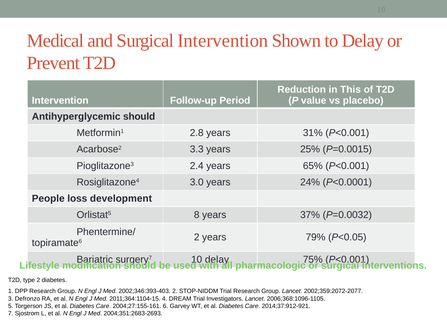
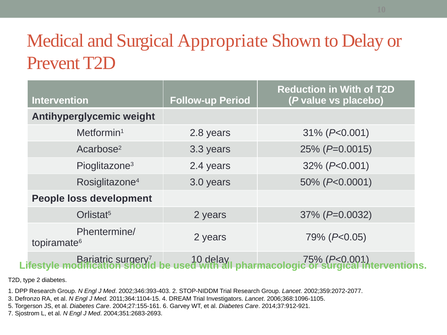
Surgical Intervention: Intervention -> Appropriate (223, 41)
in This: This -> With (351, 90)
Antihyperglycemic should: should -> weight (139, 117)
65%: 65% -> 32% (313, 166)
24%: 24% -> 50% (310, 182)
Orlistat5 8: 8 -> 2 (197, 215)
